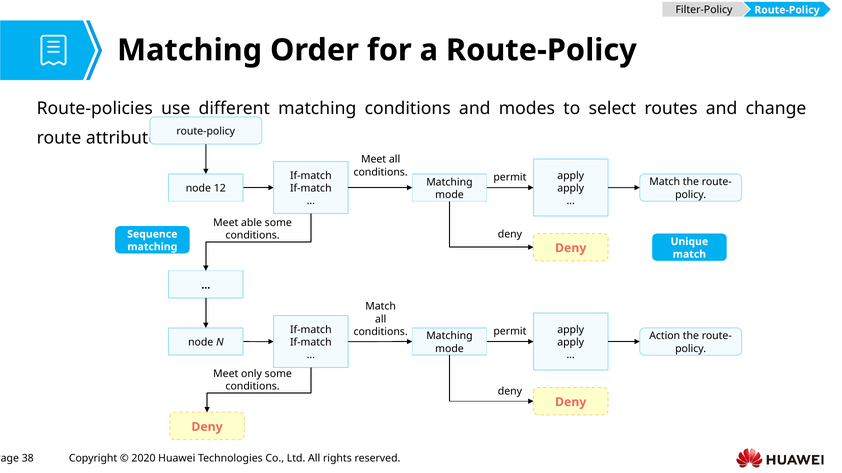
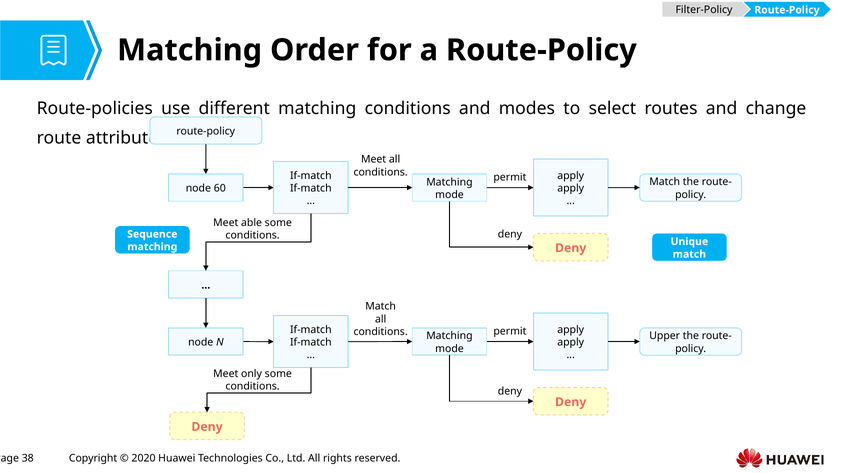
12: 12 -> 60 (220, 189)
Action: Action -> Upper (665, 336)
